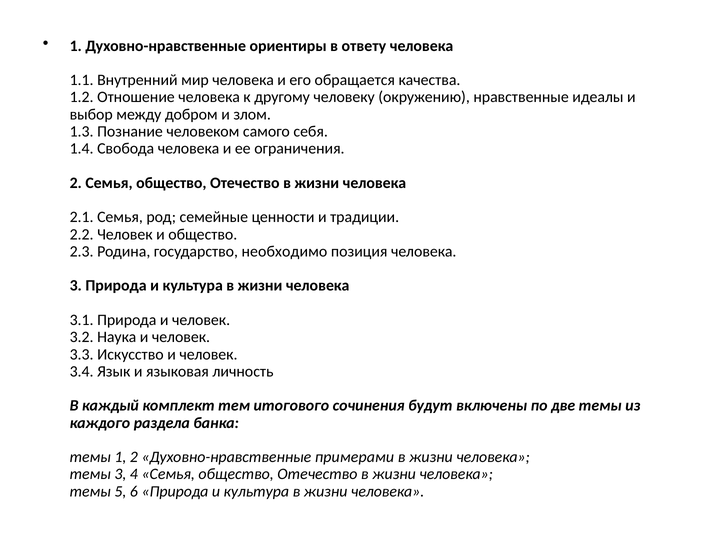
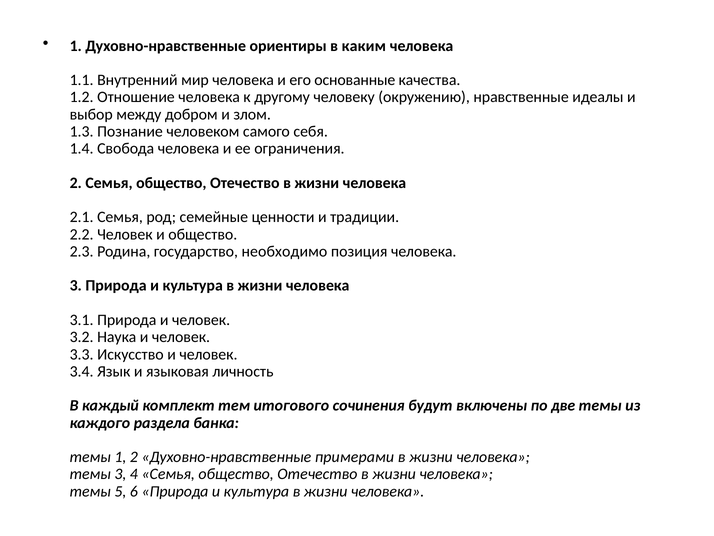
ответу: ответу -> каким (364, 46)
обращается: обращается -> основанные (355, 80)
